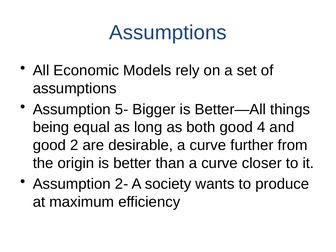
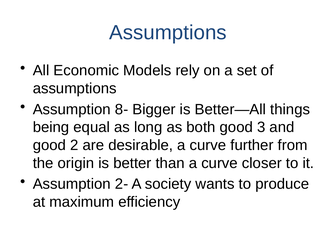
5-: 5- -> 8- (122, 109)
4: 4 -> 3 (261, 127)
